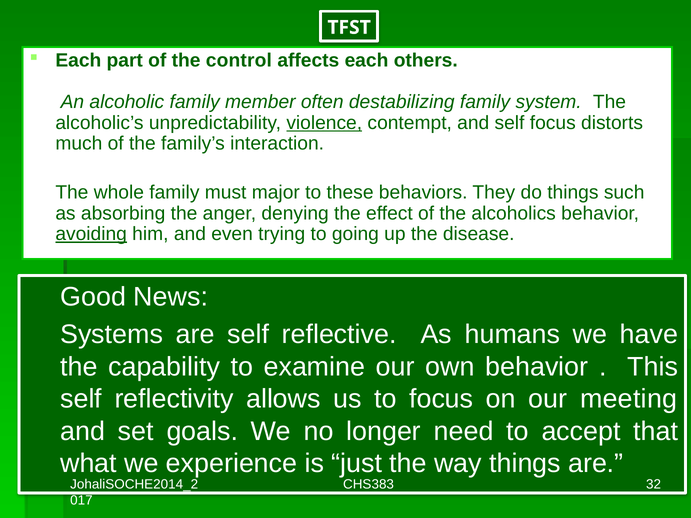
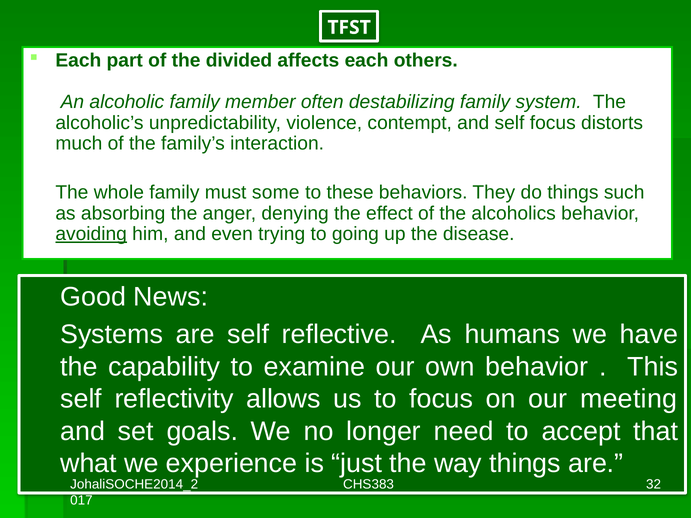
control: control -> divided (239, 61)
violence underline: present -> none (324, 123)
major: major -> some (276, 193)
